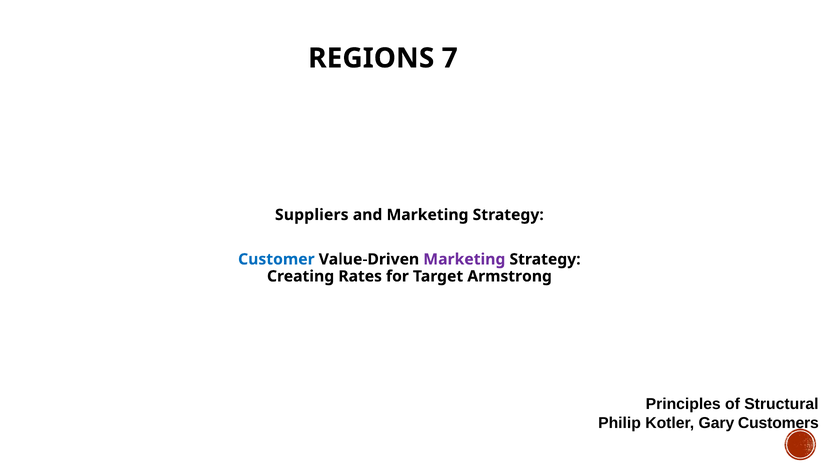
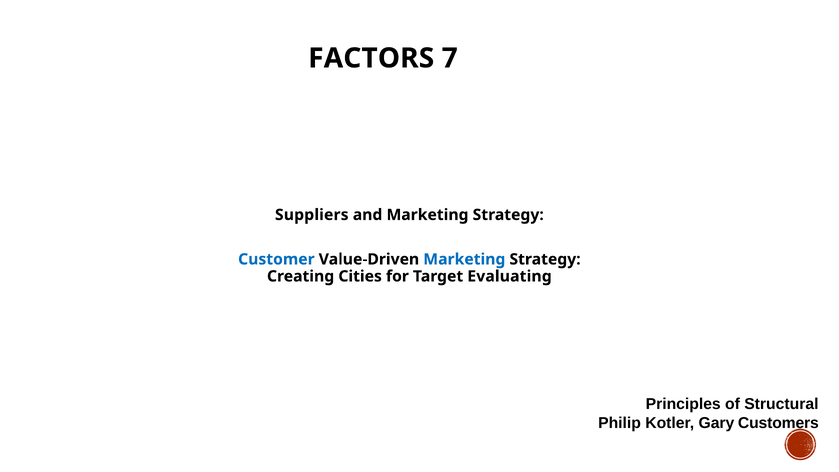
REGIONS: REGIONS -> FACTORS (371, 58)
Marketing colour: purple -> blue (464, 259)
Rates: Rates -> Cities (360, 276)
Armstrong: Armstrong -> Evaluating (510, 276)
